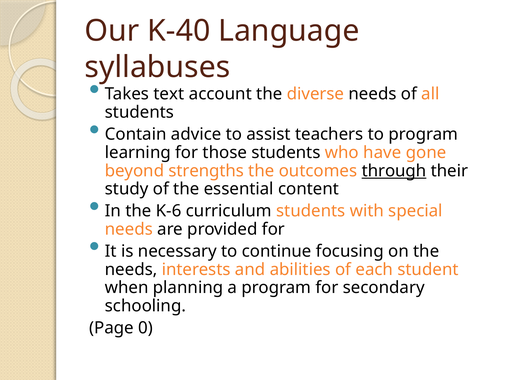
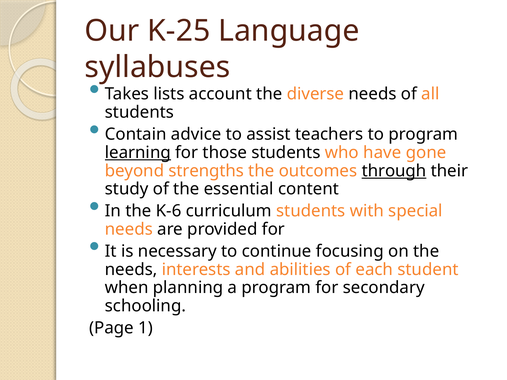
K-40: K-40 -> K-25 (179, 31)
text: text -> lists (169, 94)
learning underline: none -> present (138, 153)
0: 0 -> 1 (146, 328)
